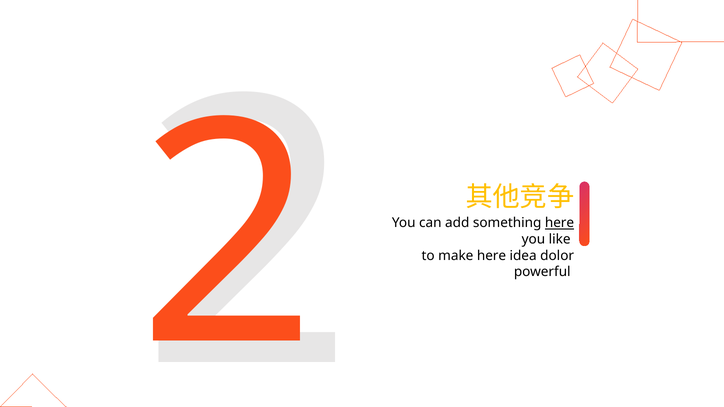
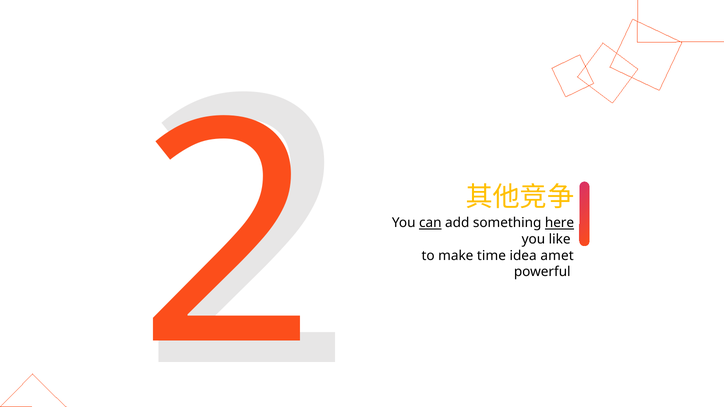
can underline: none -> present (430, 223)
make here: here -> time (491, 256)
dolor: dolor -> amet (557, 256)
